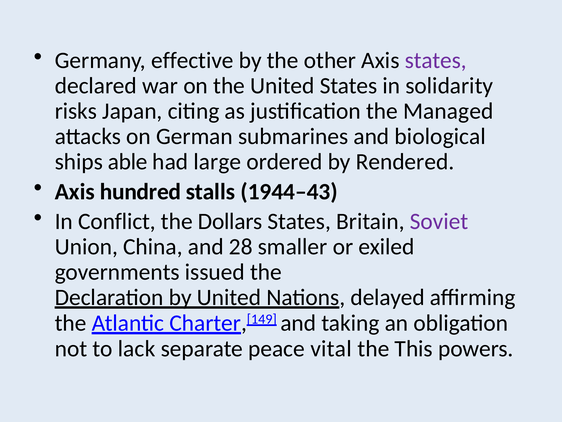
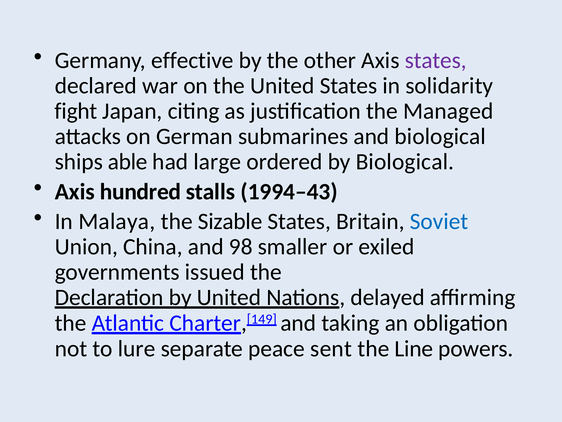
risks: risks -> fight (76, 111)
by Rendered: Rendered -> Biological (405, 162)
1944–43: 1944–43 -> 1994–43 (289, 191)
Conflict: Conflict -> Malaya (117, 221)
Dollars: Dollars -> Sizable (230, 221)
Soviet colour: purple -> blue (439, 221)
28: 28 -> 98 (241, 246)
lack: lack -> lure (137, 348)
vital: vital -> sent (331, 348)
This: This -> Line (414, 348)
